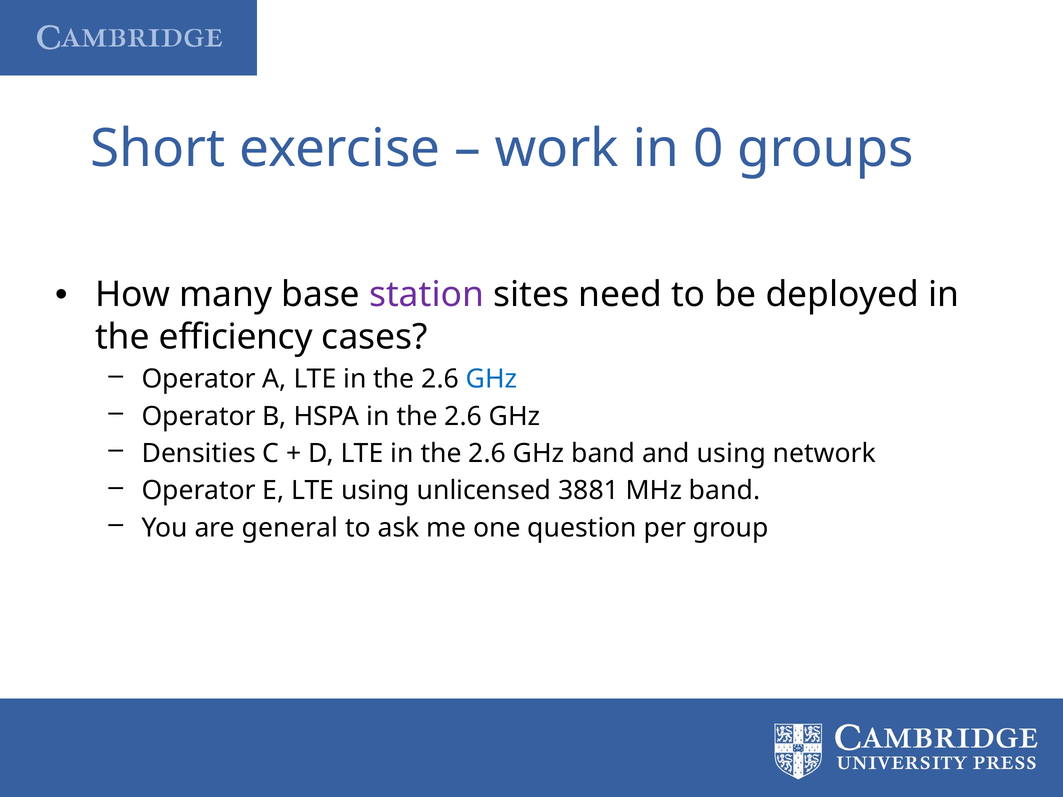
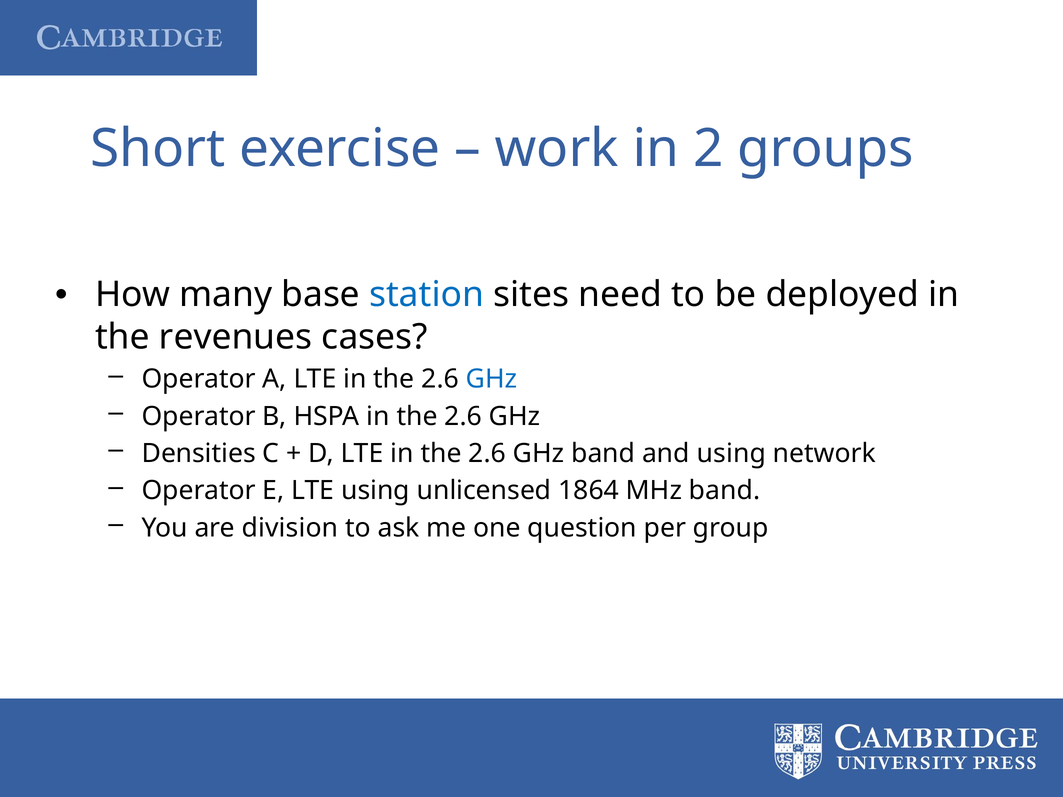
0: 0 -> 2 (708, 149)
station colour: purple -> blue (427, 295)
efficiency: efficiency -> revenues (236, 337)
3881: 3881 -> 1864 (589, 491)
general: general -> division (290, 528)
